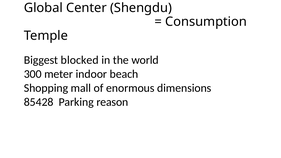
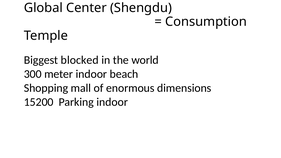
85428: 85428 -> 15200 (39, 102)
Parking reason: reason -> indoor (112, 102)
